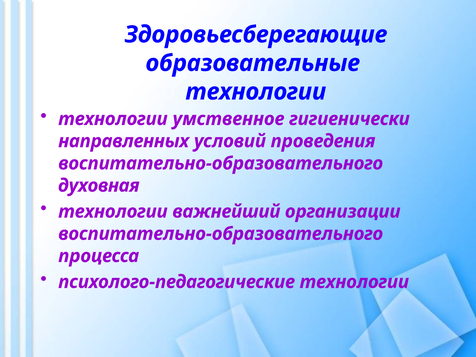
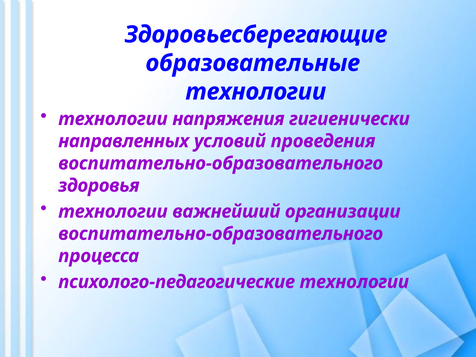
умственное: умственное -> напряжения (228, 119)
духовная: духовная -> здоровья (99, 186)
